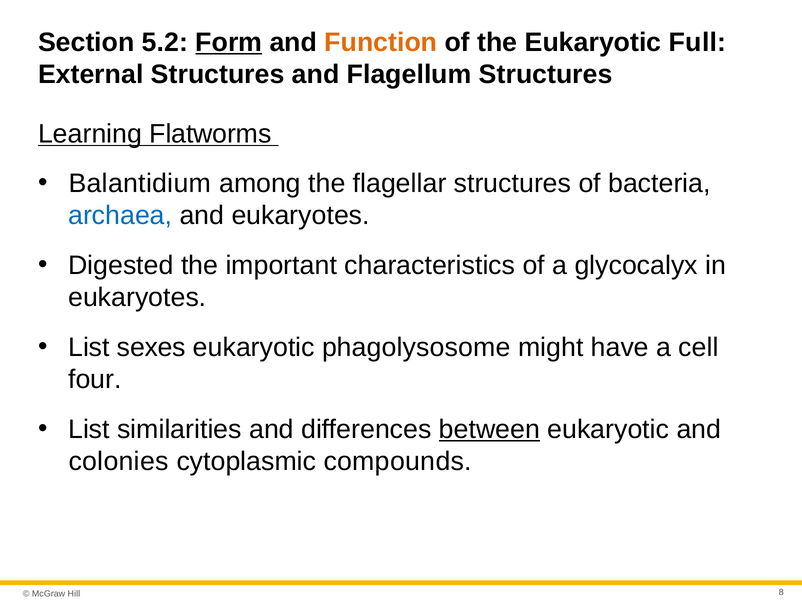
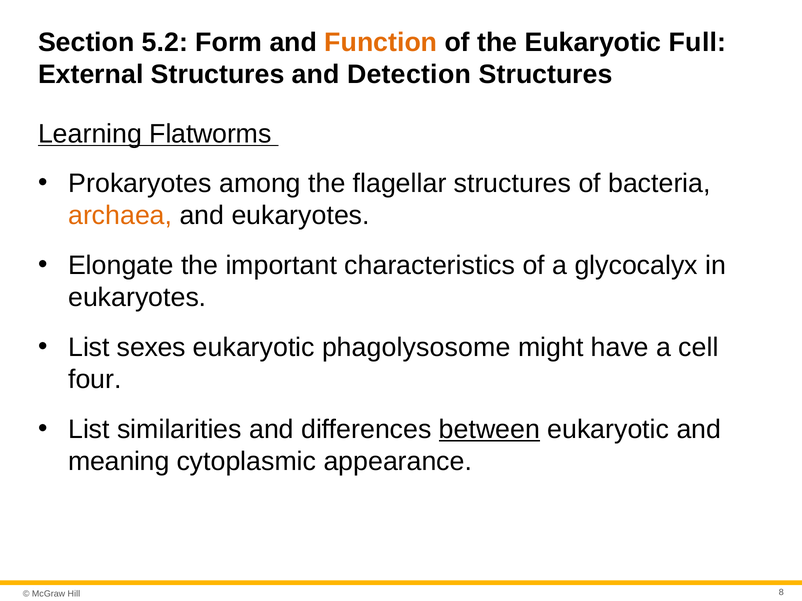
Form underline: present -> none (229, 42)
Flagellum: Flagellum -> Detection (409, 74)
Balantidium: Balantidium -> Prokaryotes (140, 184)
archaea colour: blue -> orange (120, 216)
Digested: Digested -> Elongate (121, 266)
colonies: colonies -> meaning (119, 462)
compounds: compounds -> appearance (398, 462)
